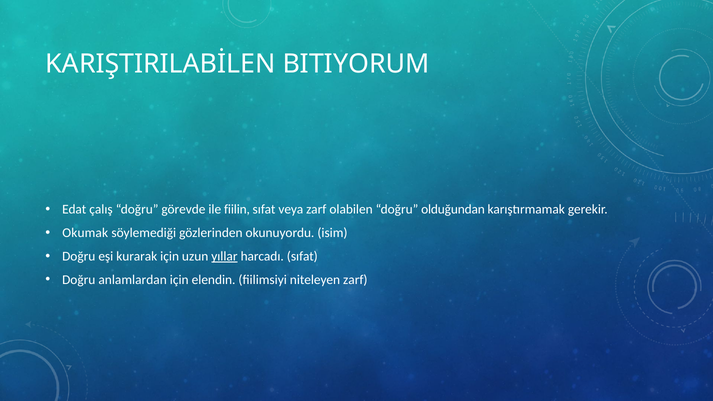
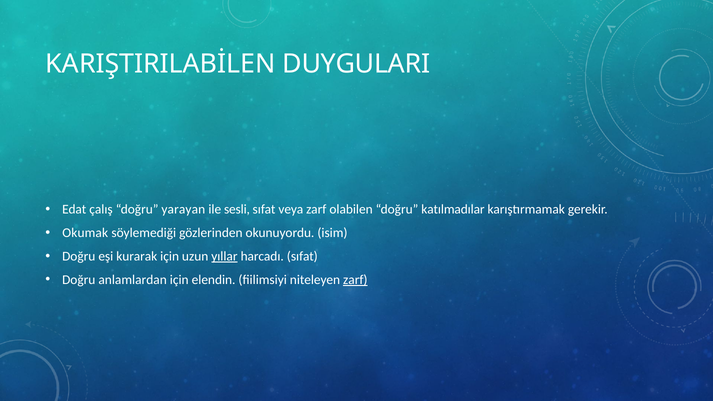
BITIYORUM: BITIYORUM -> DUYGULARI (356, 64)
görevde: görevde -> yarayan (183, 209)
fiilin: fiilin -> sesli (237, 209)
olduğundan: olduğundan -> katılmadılar (453, 209)
zarf underline: none -> present (355, 280)
